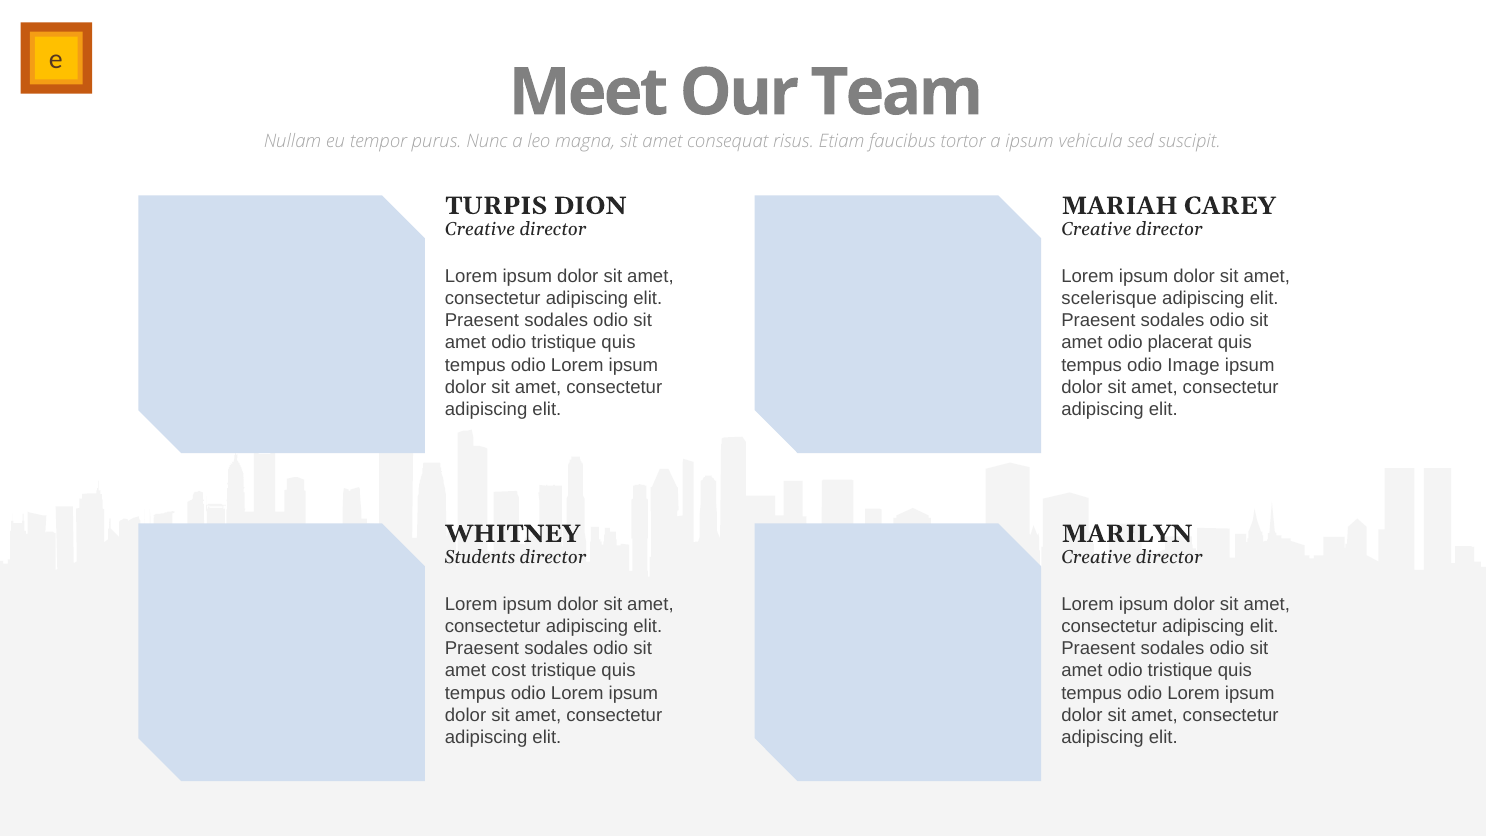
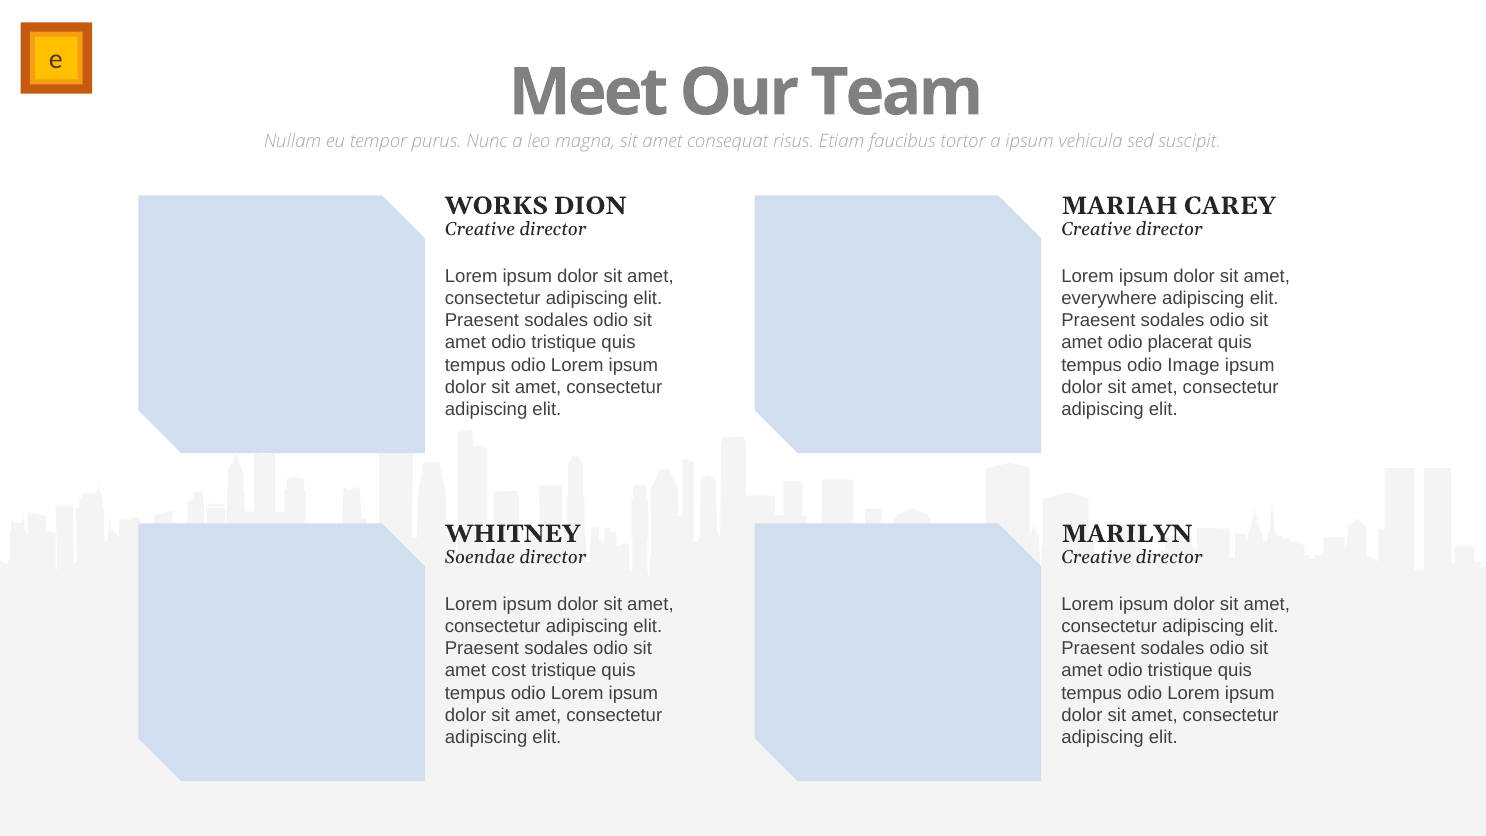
TURPIS: TURPIS -> WORKS (497, 206)
scelerisque: scelerisque -> everywhere (1109, 298)
Students: Students -> Soendae (480, 557)
